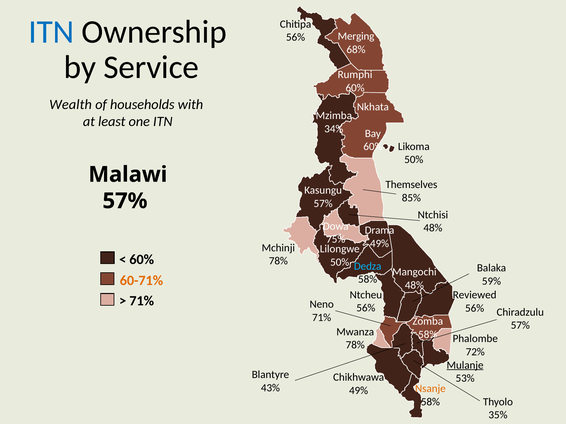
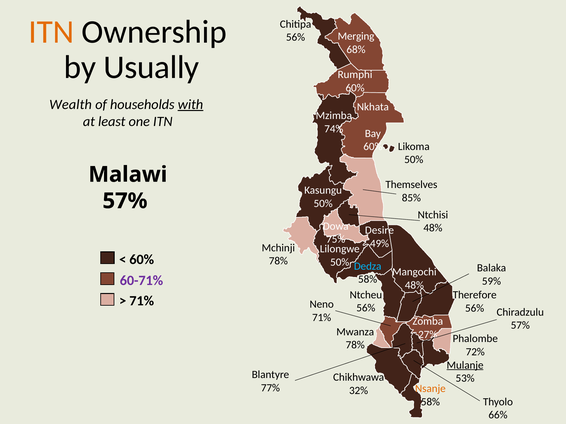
ITN colour: blue -> orange (51, 32)
Service: Service -> Usually (151, 68)
with underline: none -> present (191, 105)
34%: 34% -> 74% (334, 129)
57%: 57% -> 50% (323, 204)
Drama: Drama -> Desire (379, 231)
60-71% colour: orange -> purple (141, 281)
Reviewed: Reviewed -> Therefore (475, 295)
58%: 58% -> 27% (428, 335)
43%: 43% -> 77% (270, 388)
49%: 49% -> 32% (359, 391)
35%: 35% -> 66% (498, 415)
